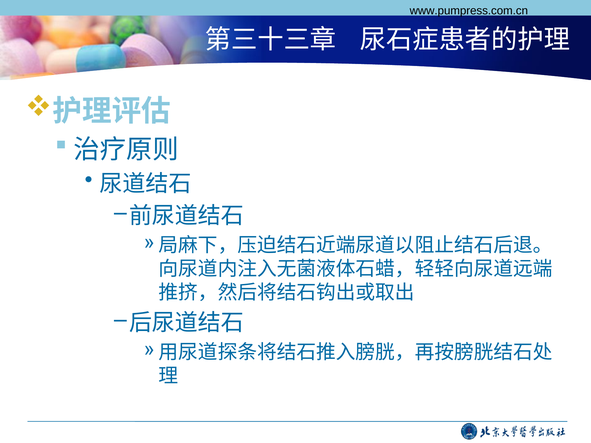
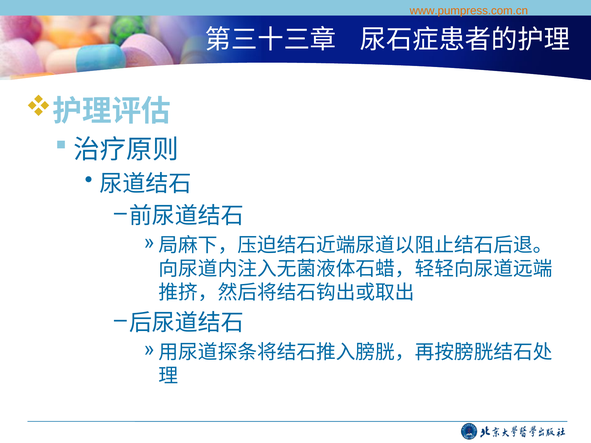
www.pumpress.com.cn colour: black -> orange (469, 11)
